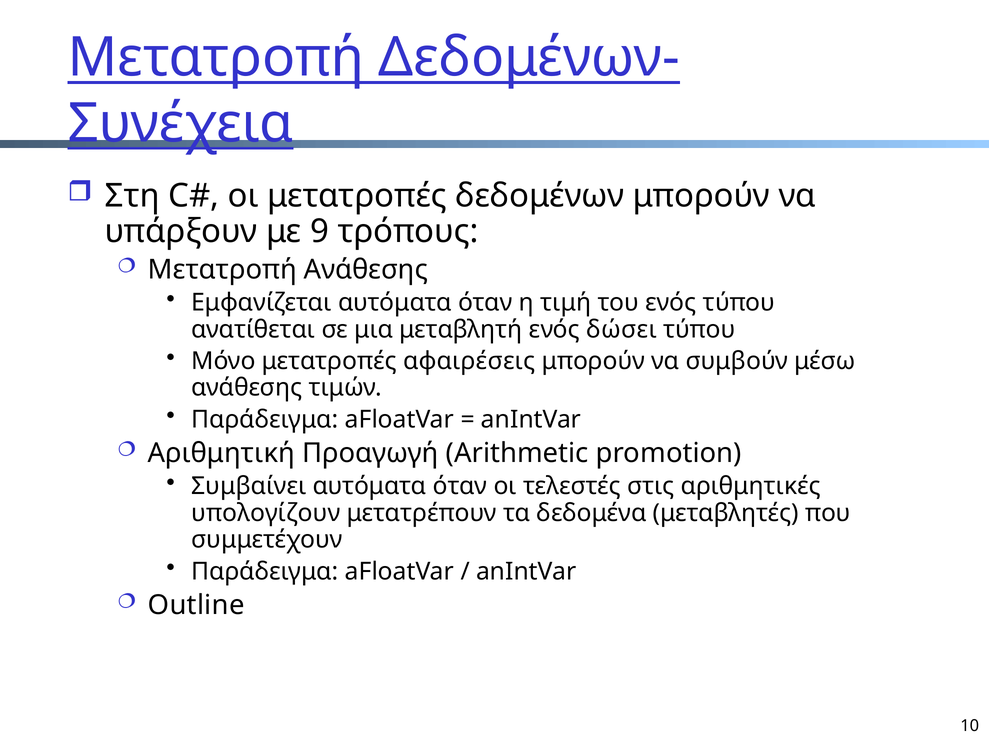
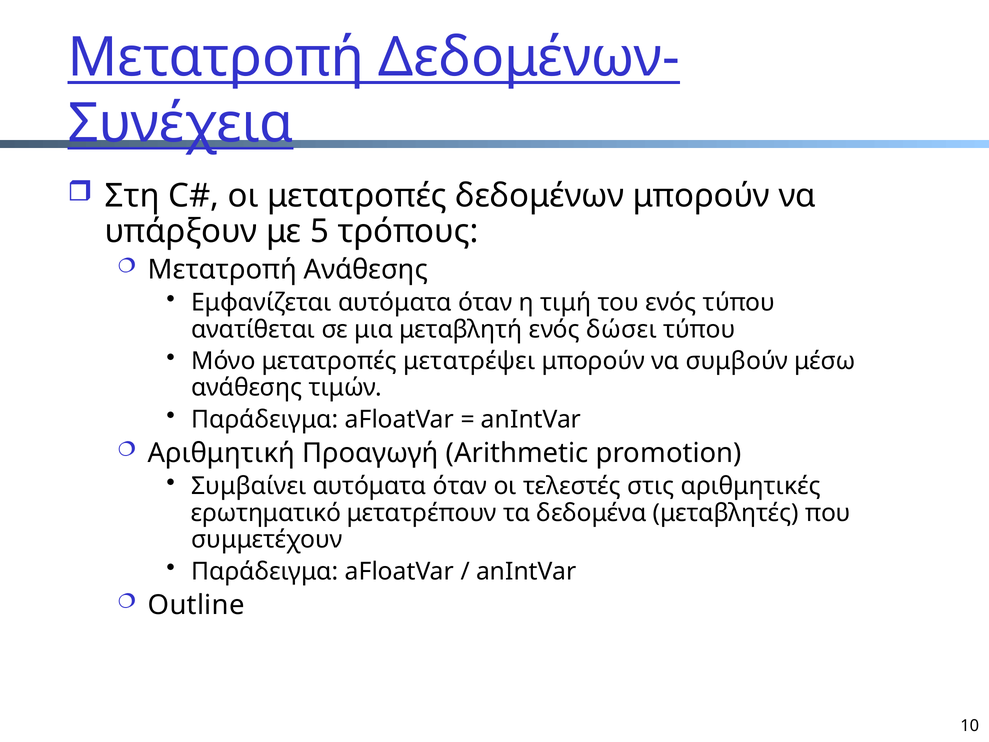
9: 9 -> 5 (319, 231)
αφαιρέσεις: αφαιρέσεις -> μετατρέψει (469, 361)
υπολογίζουν: υπολογίζουν -> ερωτηματικό (266, 513)
